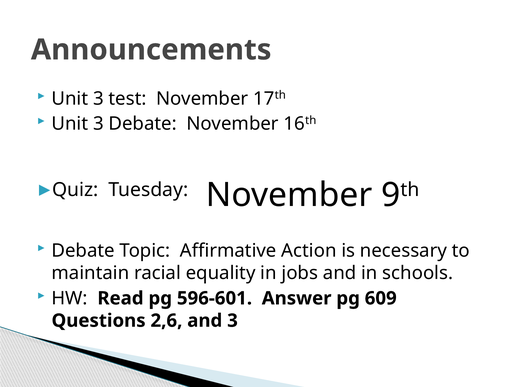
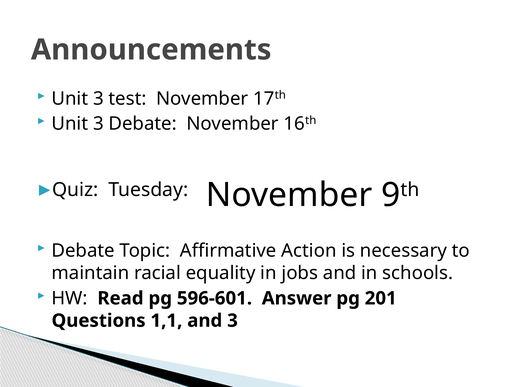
609: 609 -> 201 (381, 298)
2,6: 2,6 -> 1,1 (166, 321)
